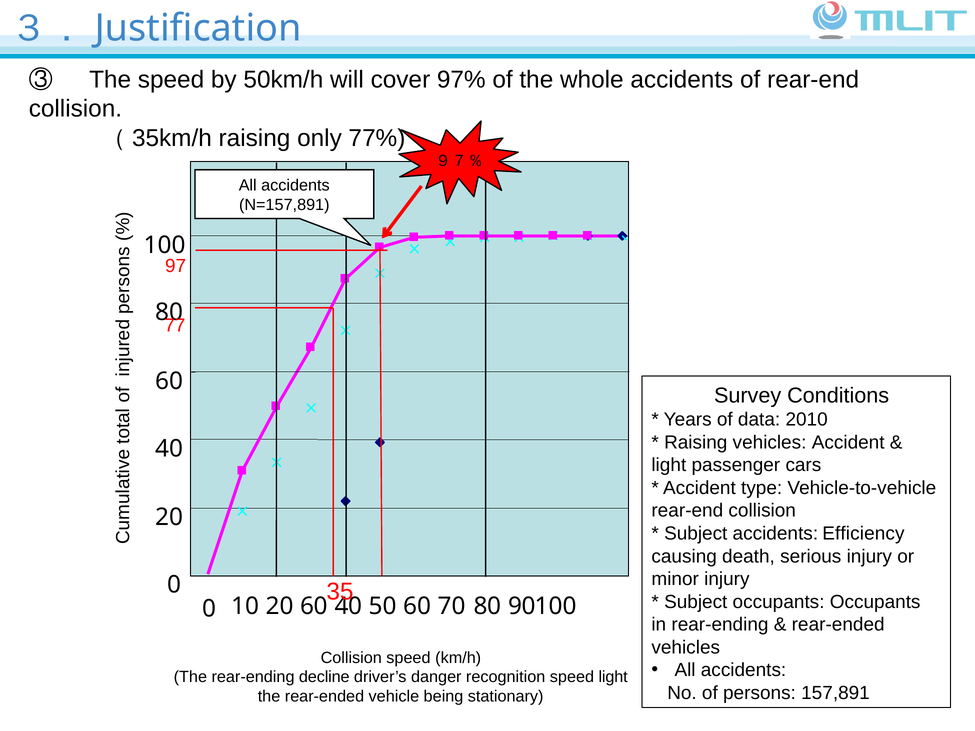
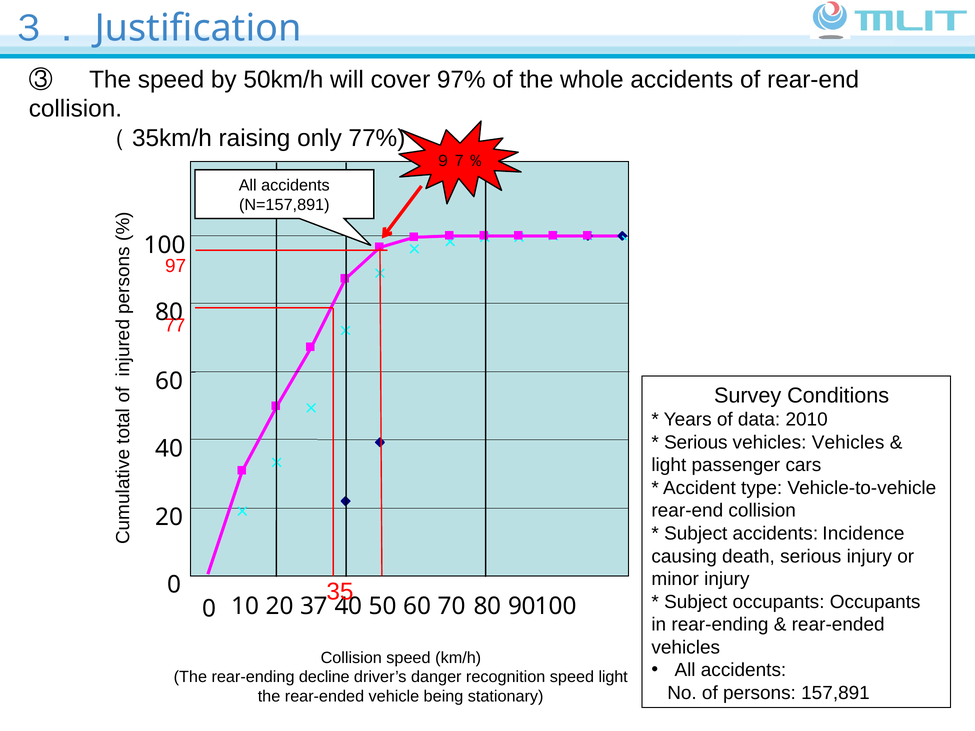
Raising: Raising -> Serious (696, 443)
vehicles Accident: Accident -> Vehicles (848, 443)
Efficiency: Efficiency -> Incidence (863, 534)
20 60: 60 -> 37 (314, 606)
